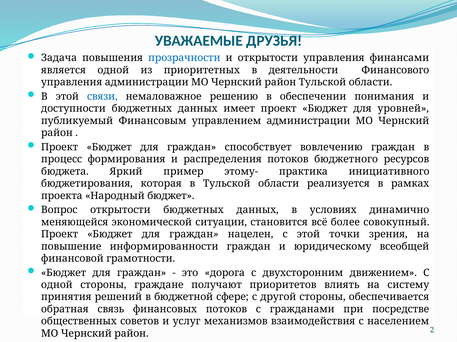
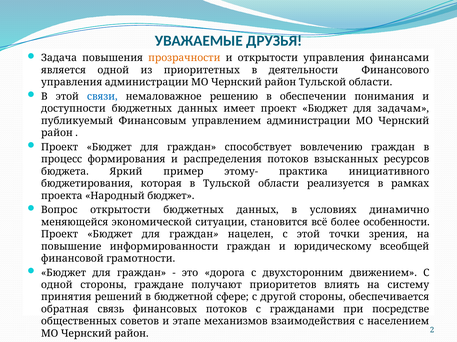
прозрачности colour: blue -> orange (184, 58)
уровней: уровней -> задачам (403, 109)
бюджетного: бюджетного -> взысканных (346, 160)
совокупный: совокупный -> особенности (397, 223)
услуг: услуг -> этапе (187, 322)
